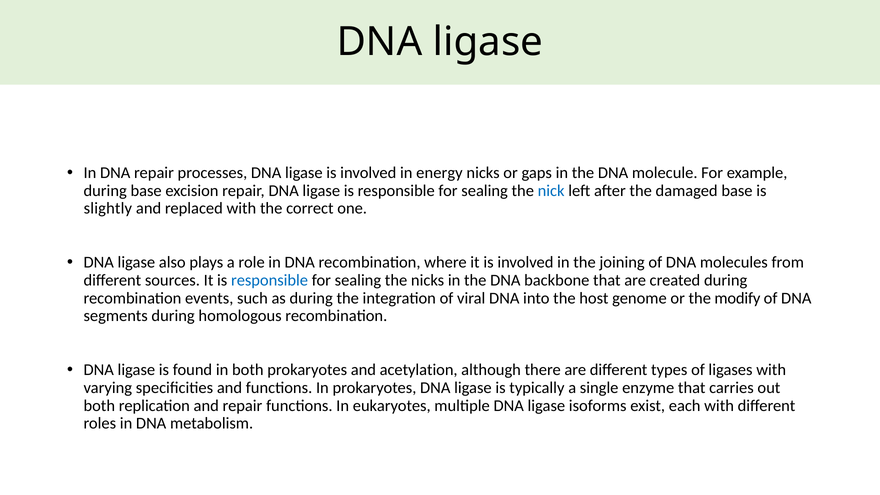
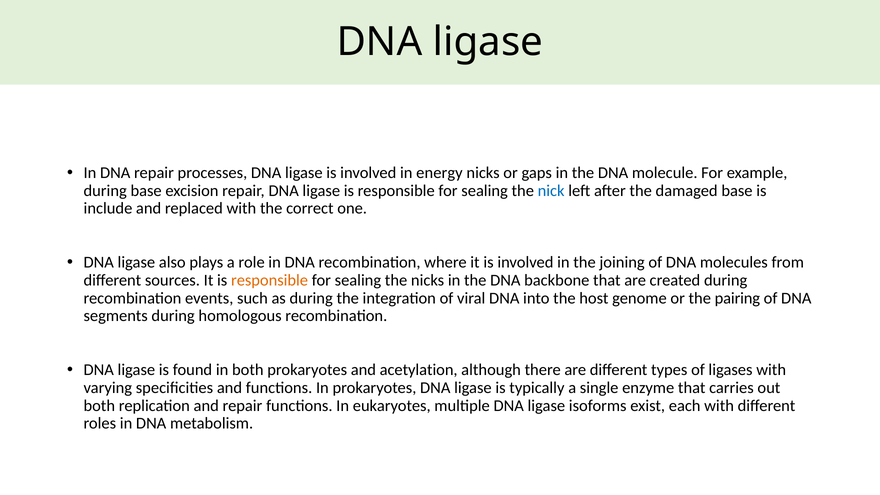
slightly: slightly -> include (108, 209)
responsible colour: blue -> orange (270, 280)
modify: modify -> pairing (737, 298)
